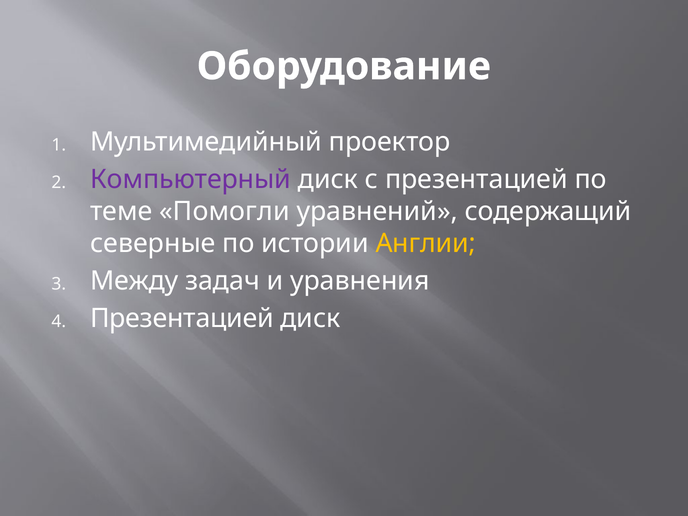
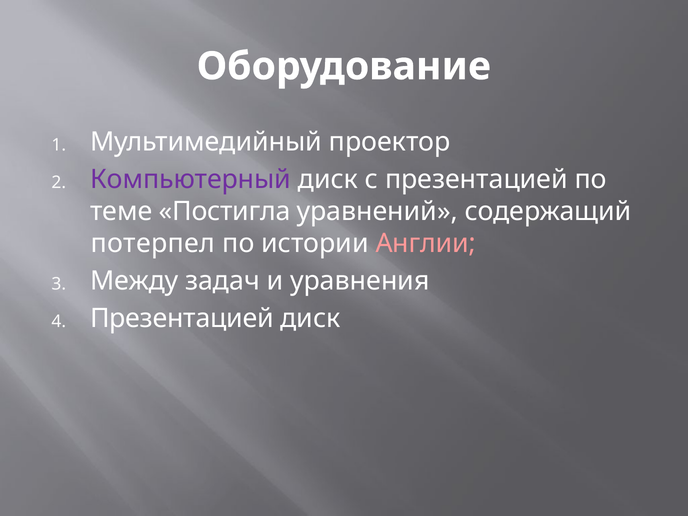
Помогли: Помогли -> Постигла (225, 211)
северные: северные -> потерпел (153, 243)
Англии colour: yellow -> pink (426, 243)
